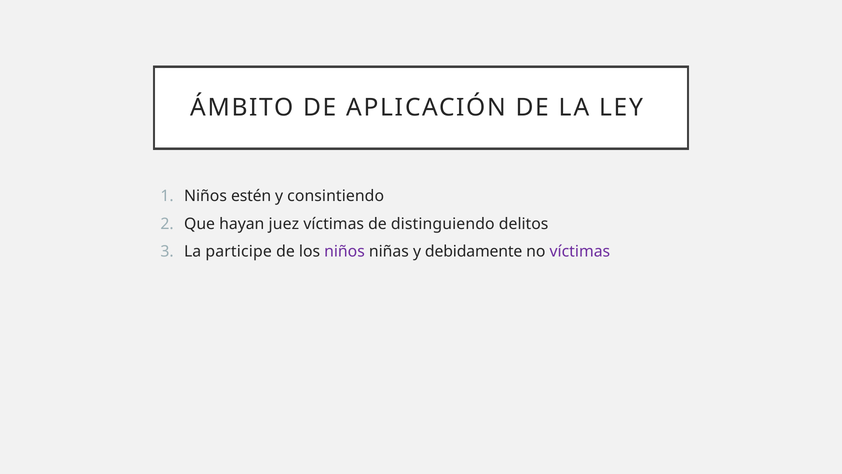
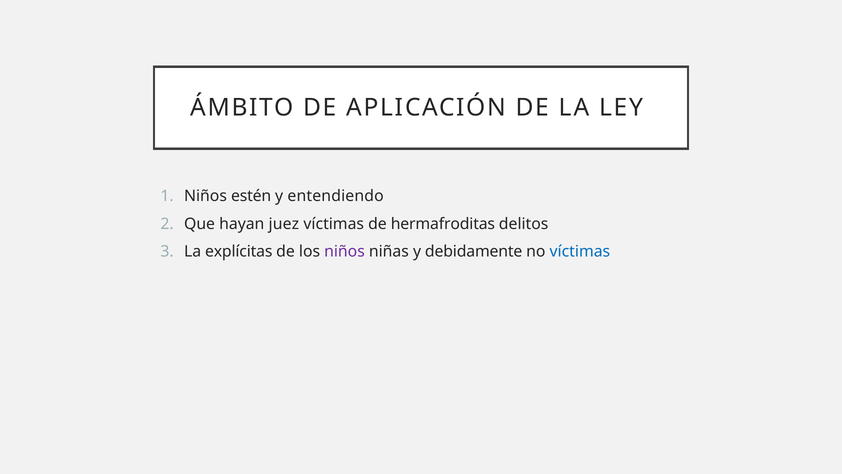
consintiendo: consintiendo -> entendiendo (336, 196)
distinguiendo: distinguiendo -> hermafroditas (443, 224)
participe: participe -> explícitas (239, 251)
víctimas colour: purple -> blue (580, 251)
